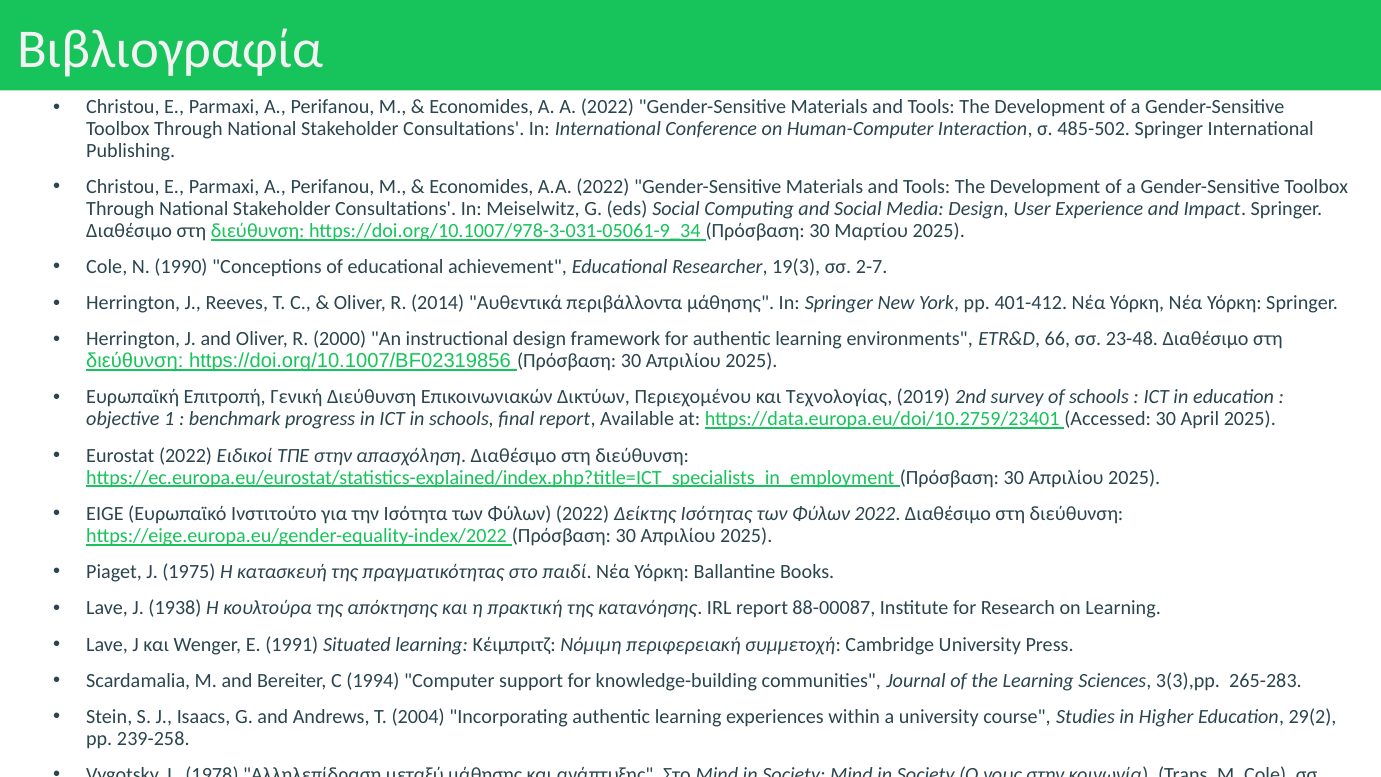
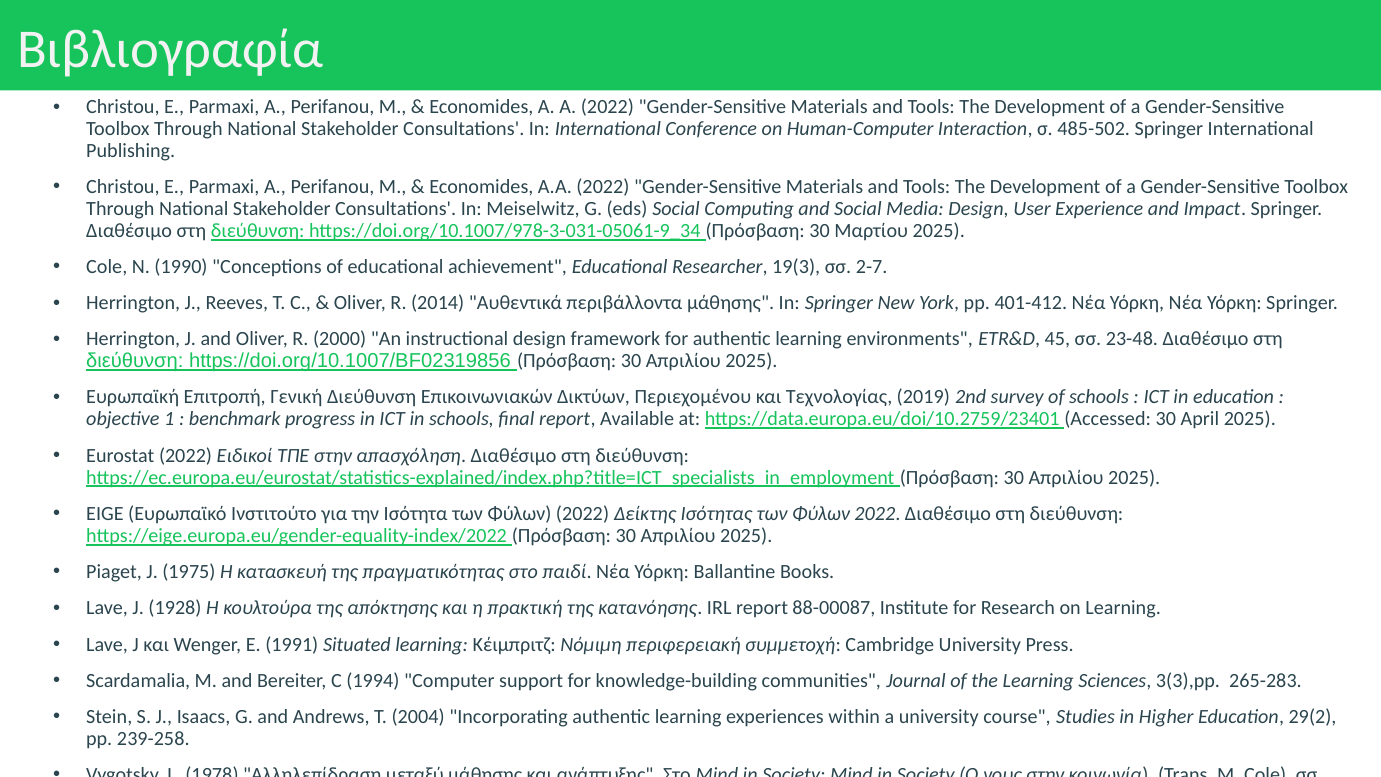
66: 66 -> 45 (1057, 339)
1938: 1938 -> 1928 (175, 608)
